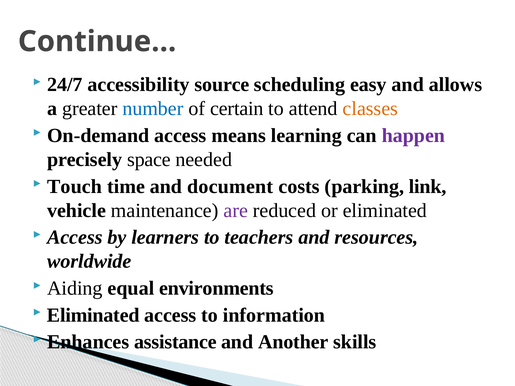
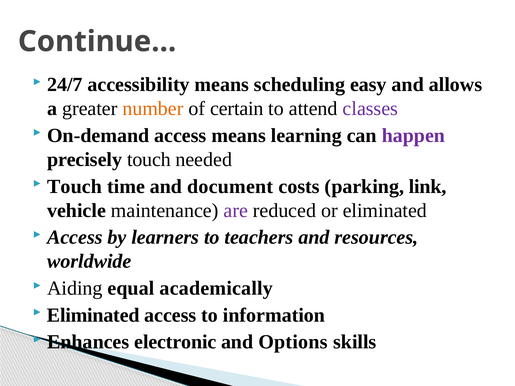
accessibility source: source -> means (222, 85)
number colour: blue -> orange (153, 109)
classes colour: orange -> purple (370, 109)
precisely space: space -> touch (149, 160)
environments: environments -> academically (216, 288)
assistance: assistance -> electronic (175, 342)
Another: Another -> Options (293, 342)
